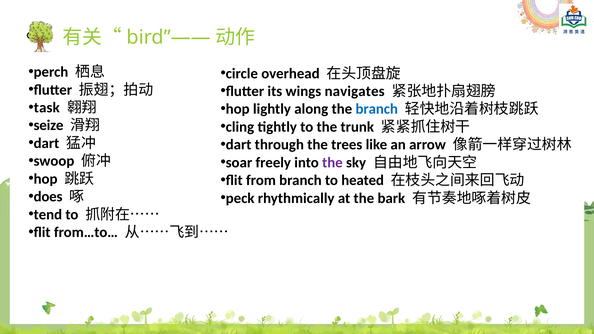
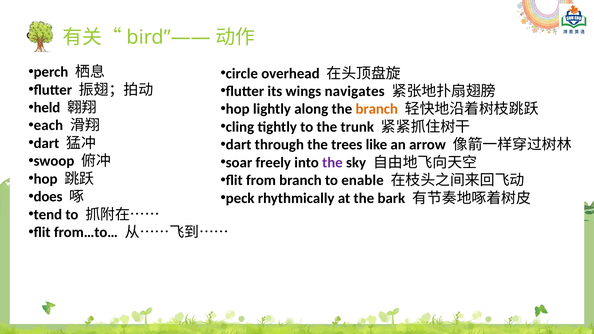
task: task -> held (47, 108)
branch colour: blue -> orange (377, 109)
seize: seize -> each (48, 125)
heated: heated -> enable (362, 180)
